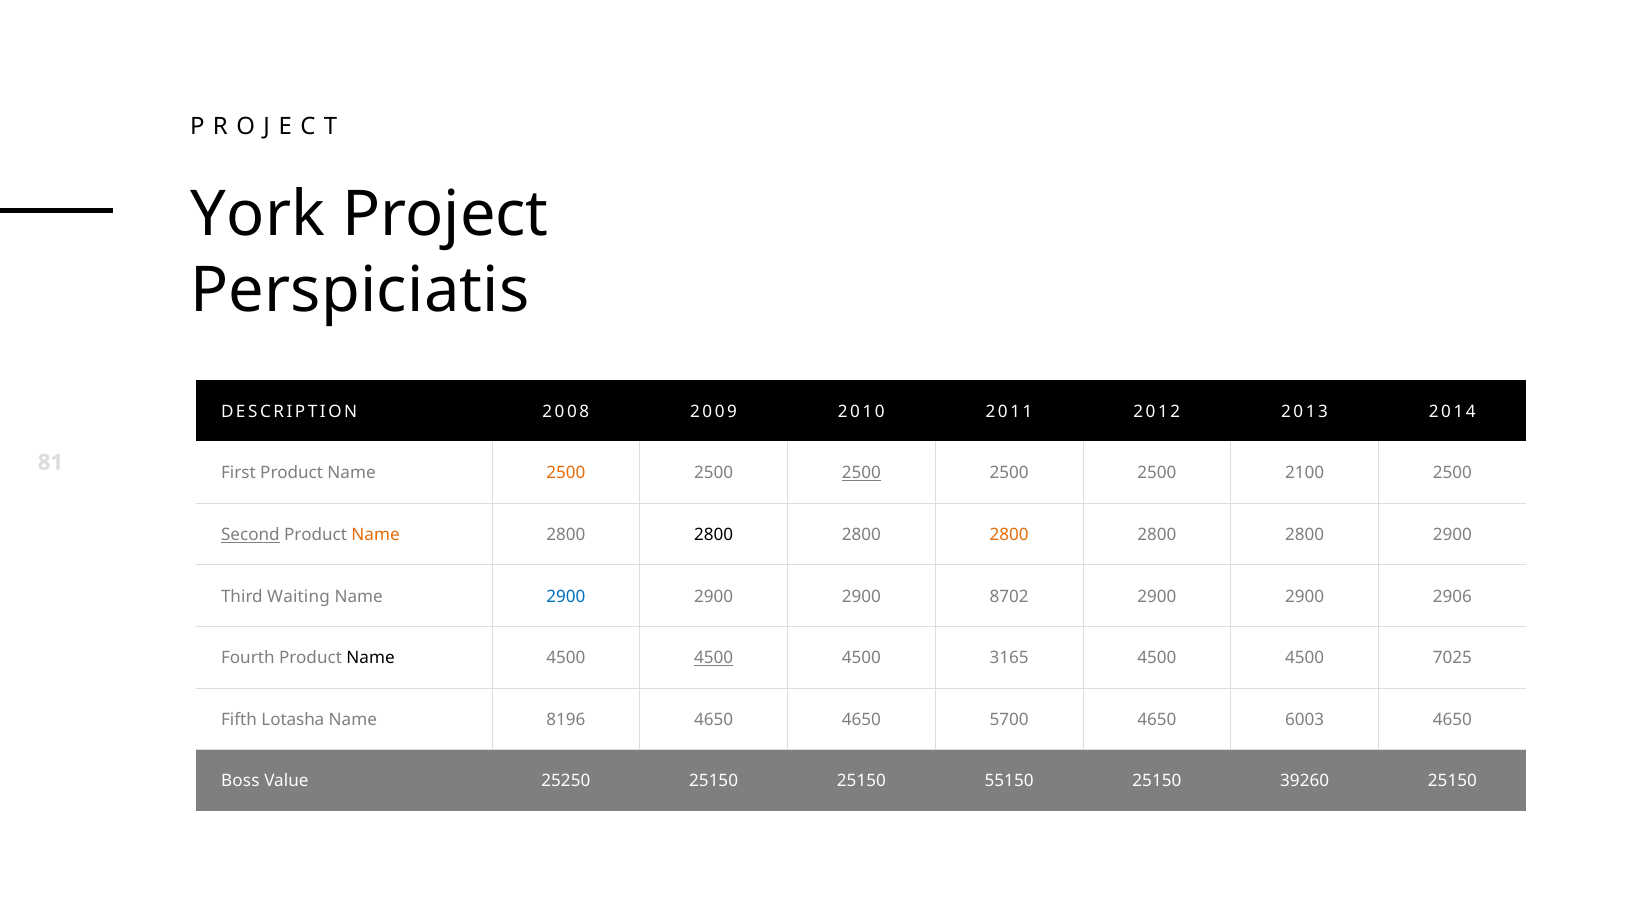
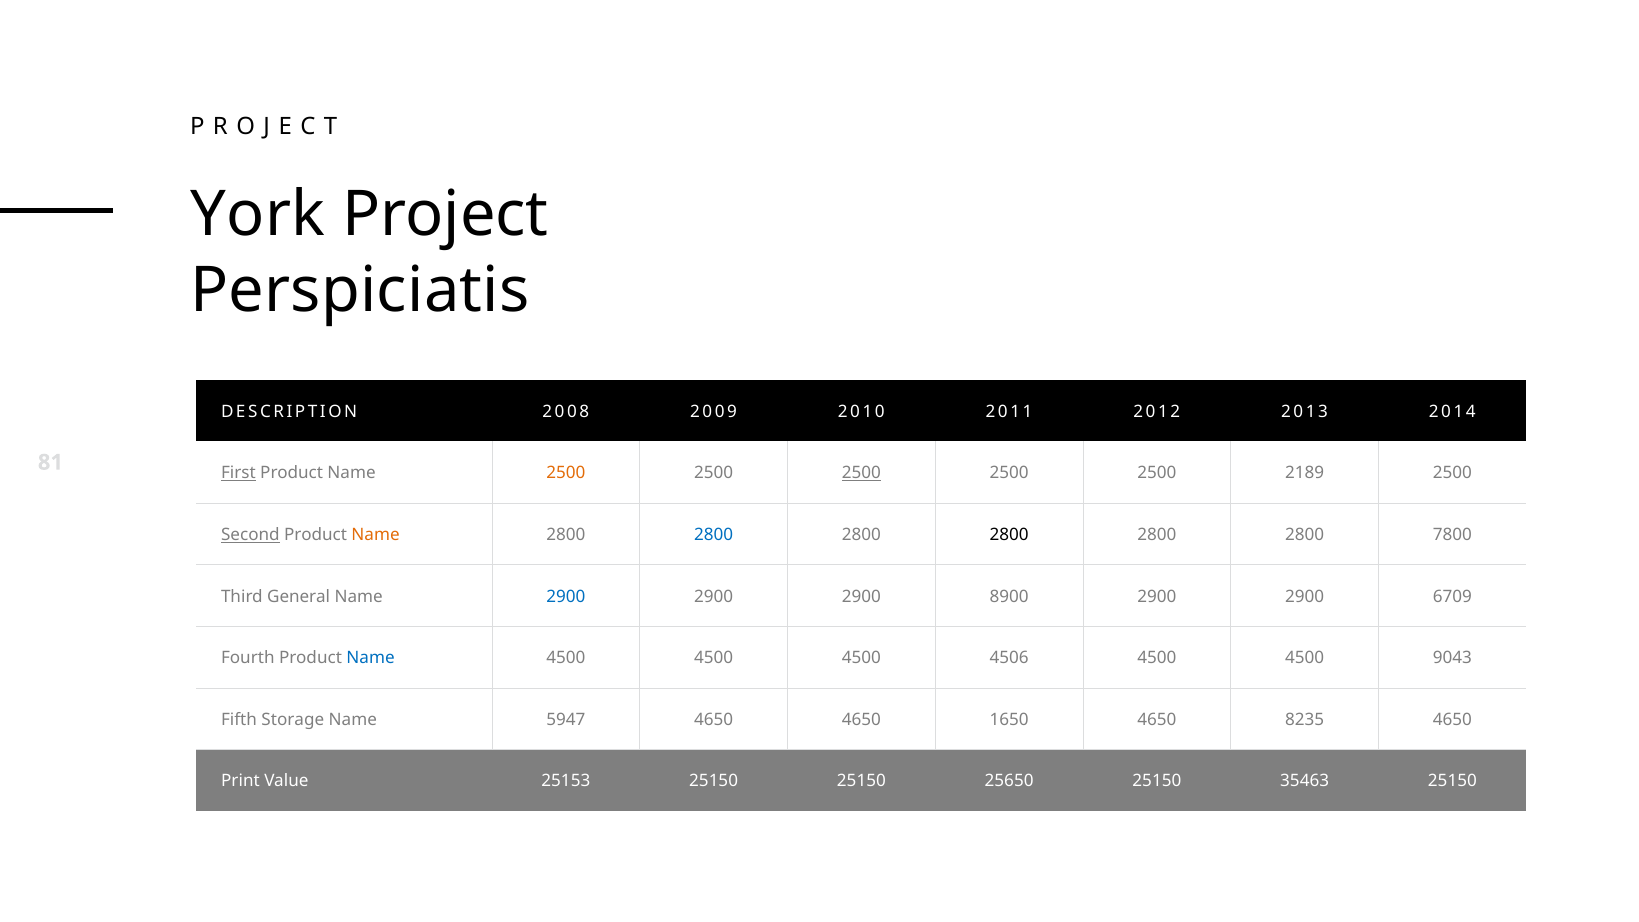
First underline: none -> present (238, 473)
2100: 2100 -> 2189 (1305, 473)
2800 colour: black -> blue (714, 535)
2800 colour: orange -> black (1009, 535)
2800 2900: 2900 -> 7800 (1452, 535)
Waiting: Waiting -> General (299, 596)
8702: 8702 -> 8900 (1009, 596)
2906: 2906 -> 6709 (1452, 596)
Name colour: black -> blue (371, 658)
4500 underline: present -> none (714, 658)
3165: 3165 -> 4506 (1009, 658)
7025: 7025 -> 9043 (1452, 658)
Lotasha: Lotasha -> Storage (293, 720)
8196: 8196 -> 5947 (566, 720)
5700: 5700 -> 1650 (1009, 720)
6003: 6003 -> 8235 (1305, 720)
Boss: Boss -> Print (240, 781)
25250: 25250 -> 25153 (566, 781)
55150: 55150 -> 25650 (1009, 781)
39260: 39260 -> 35463 (1305, 781)
